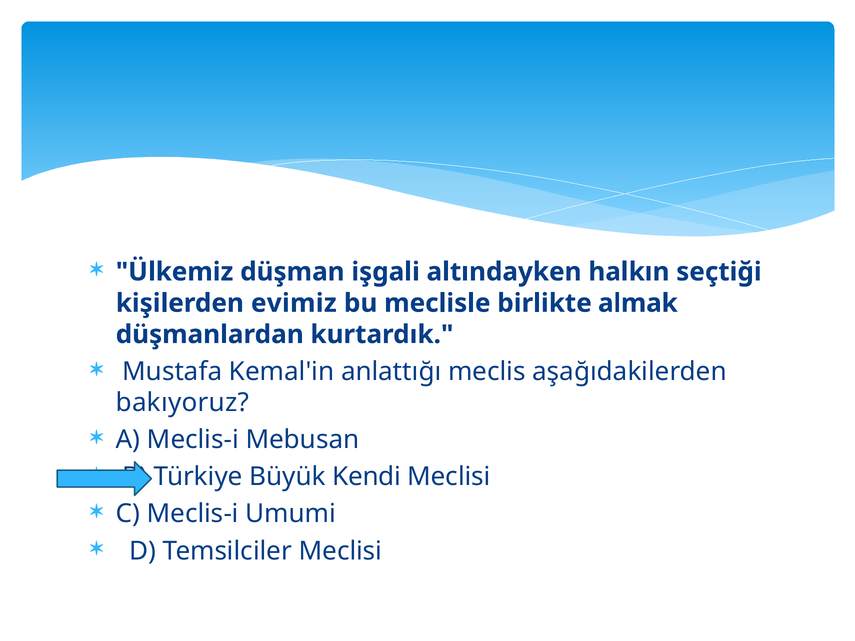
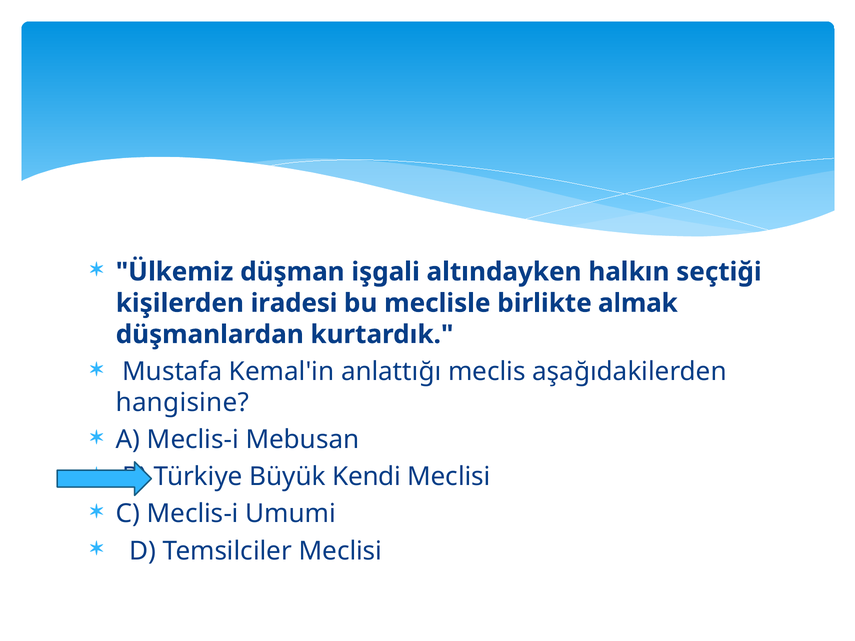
evimiz: evimiz -> iradesi (294, 303)
bakıyoruz: bakıyoruz -> hangisine (182, 403)
